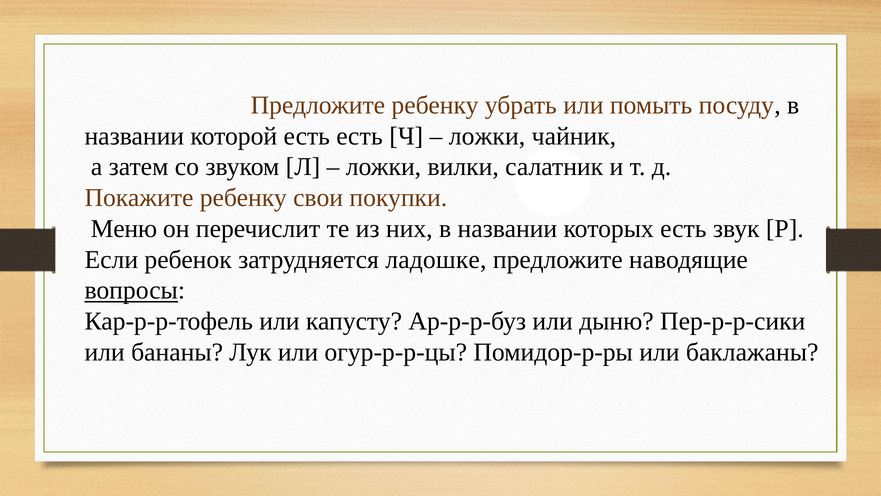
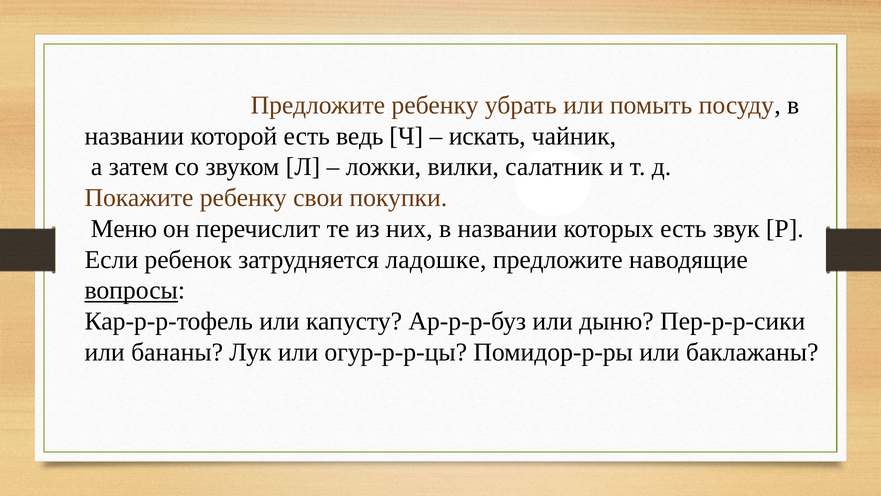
есть есть: есть -> ведь (360, 136)
ложки: ложки -> искать (487, 136)
